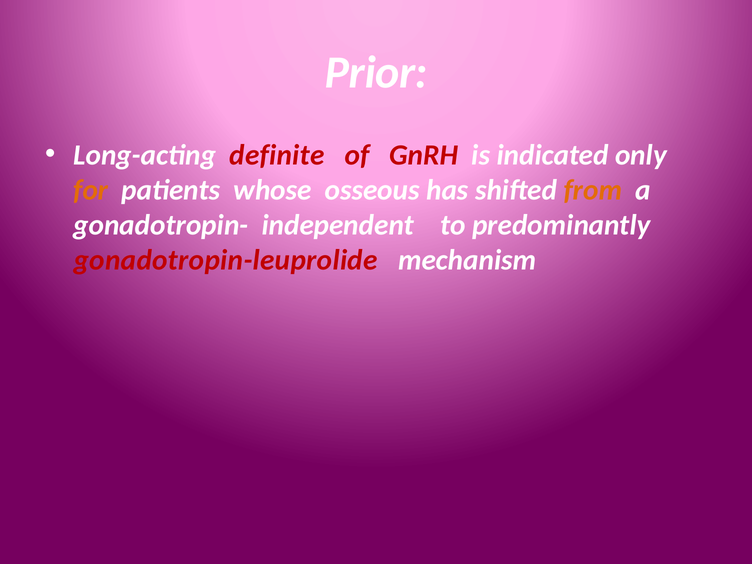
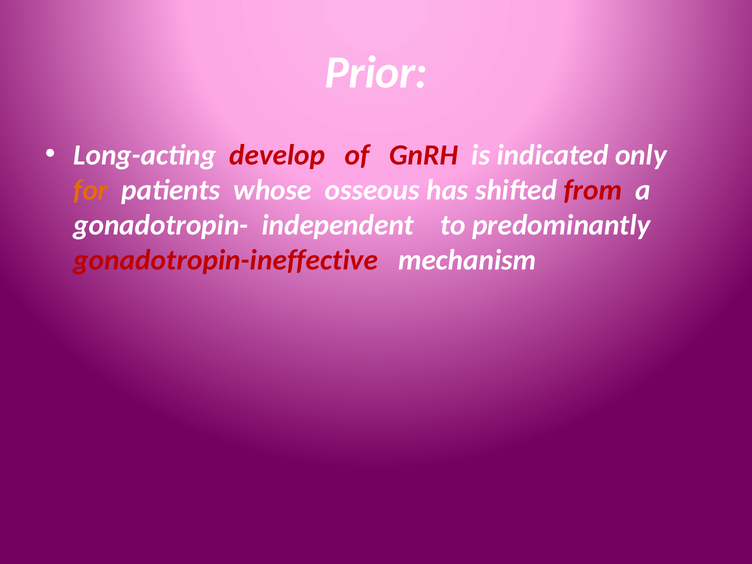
definite: definite -> develop (277, 155)
from colour: orange -> red (593, 190)
gonadotropin-leuprolide: gonadotropin-leuprolide -> gonadotropin-ineffective (226, 260)
